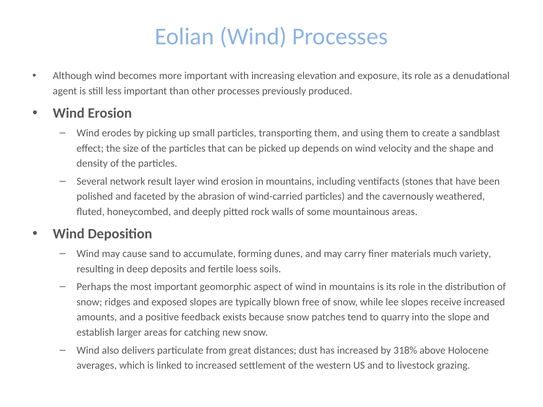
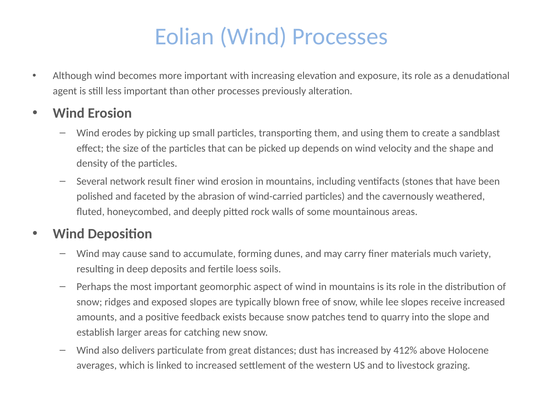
produced: produced -> alteration (330, 91)
result layer: layer -> finer (185, 181)
318%: 318% -> 412% (405, 350)
